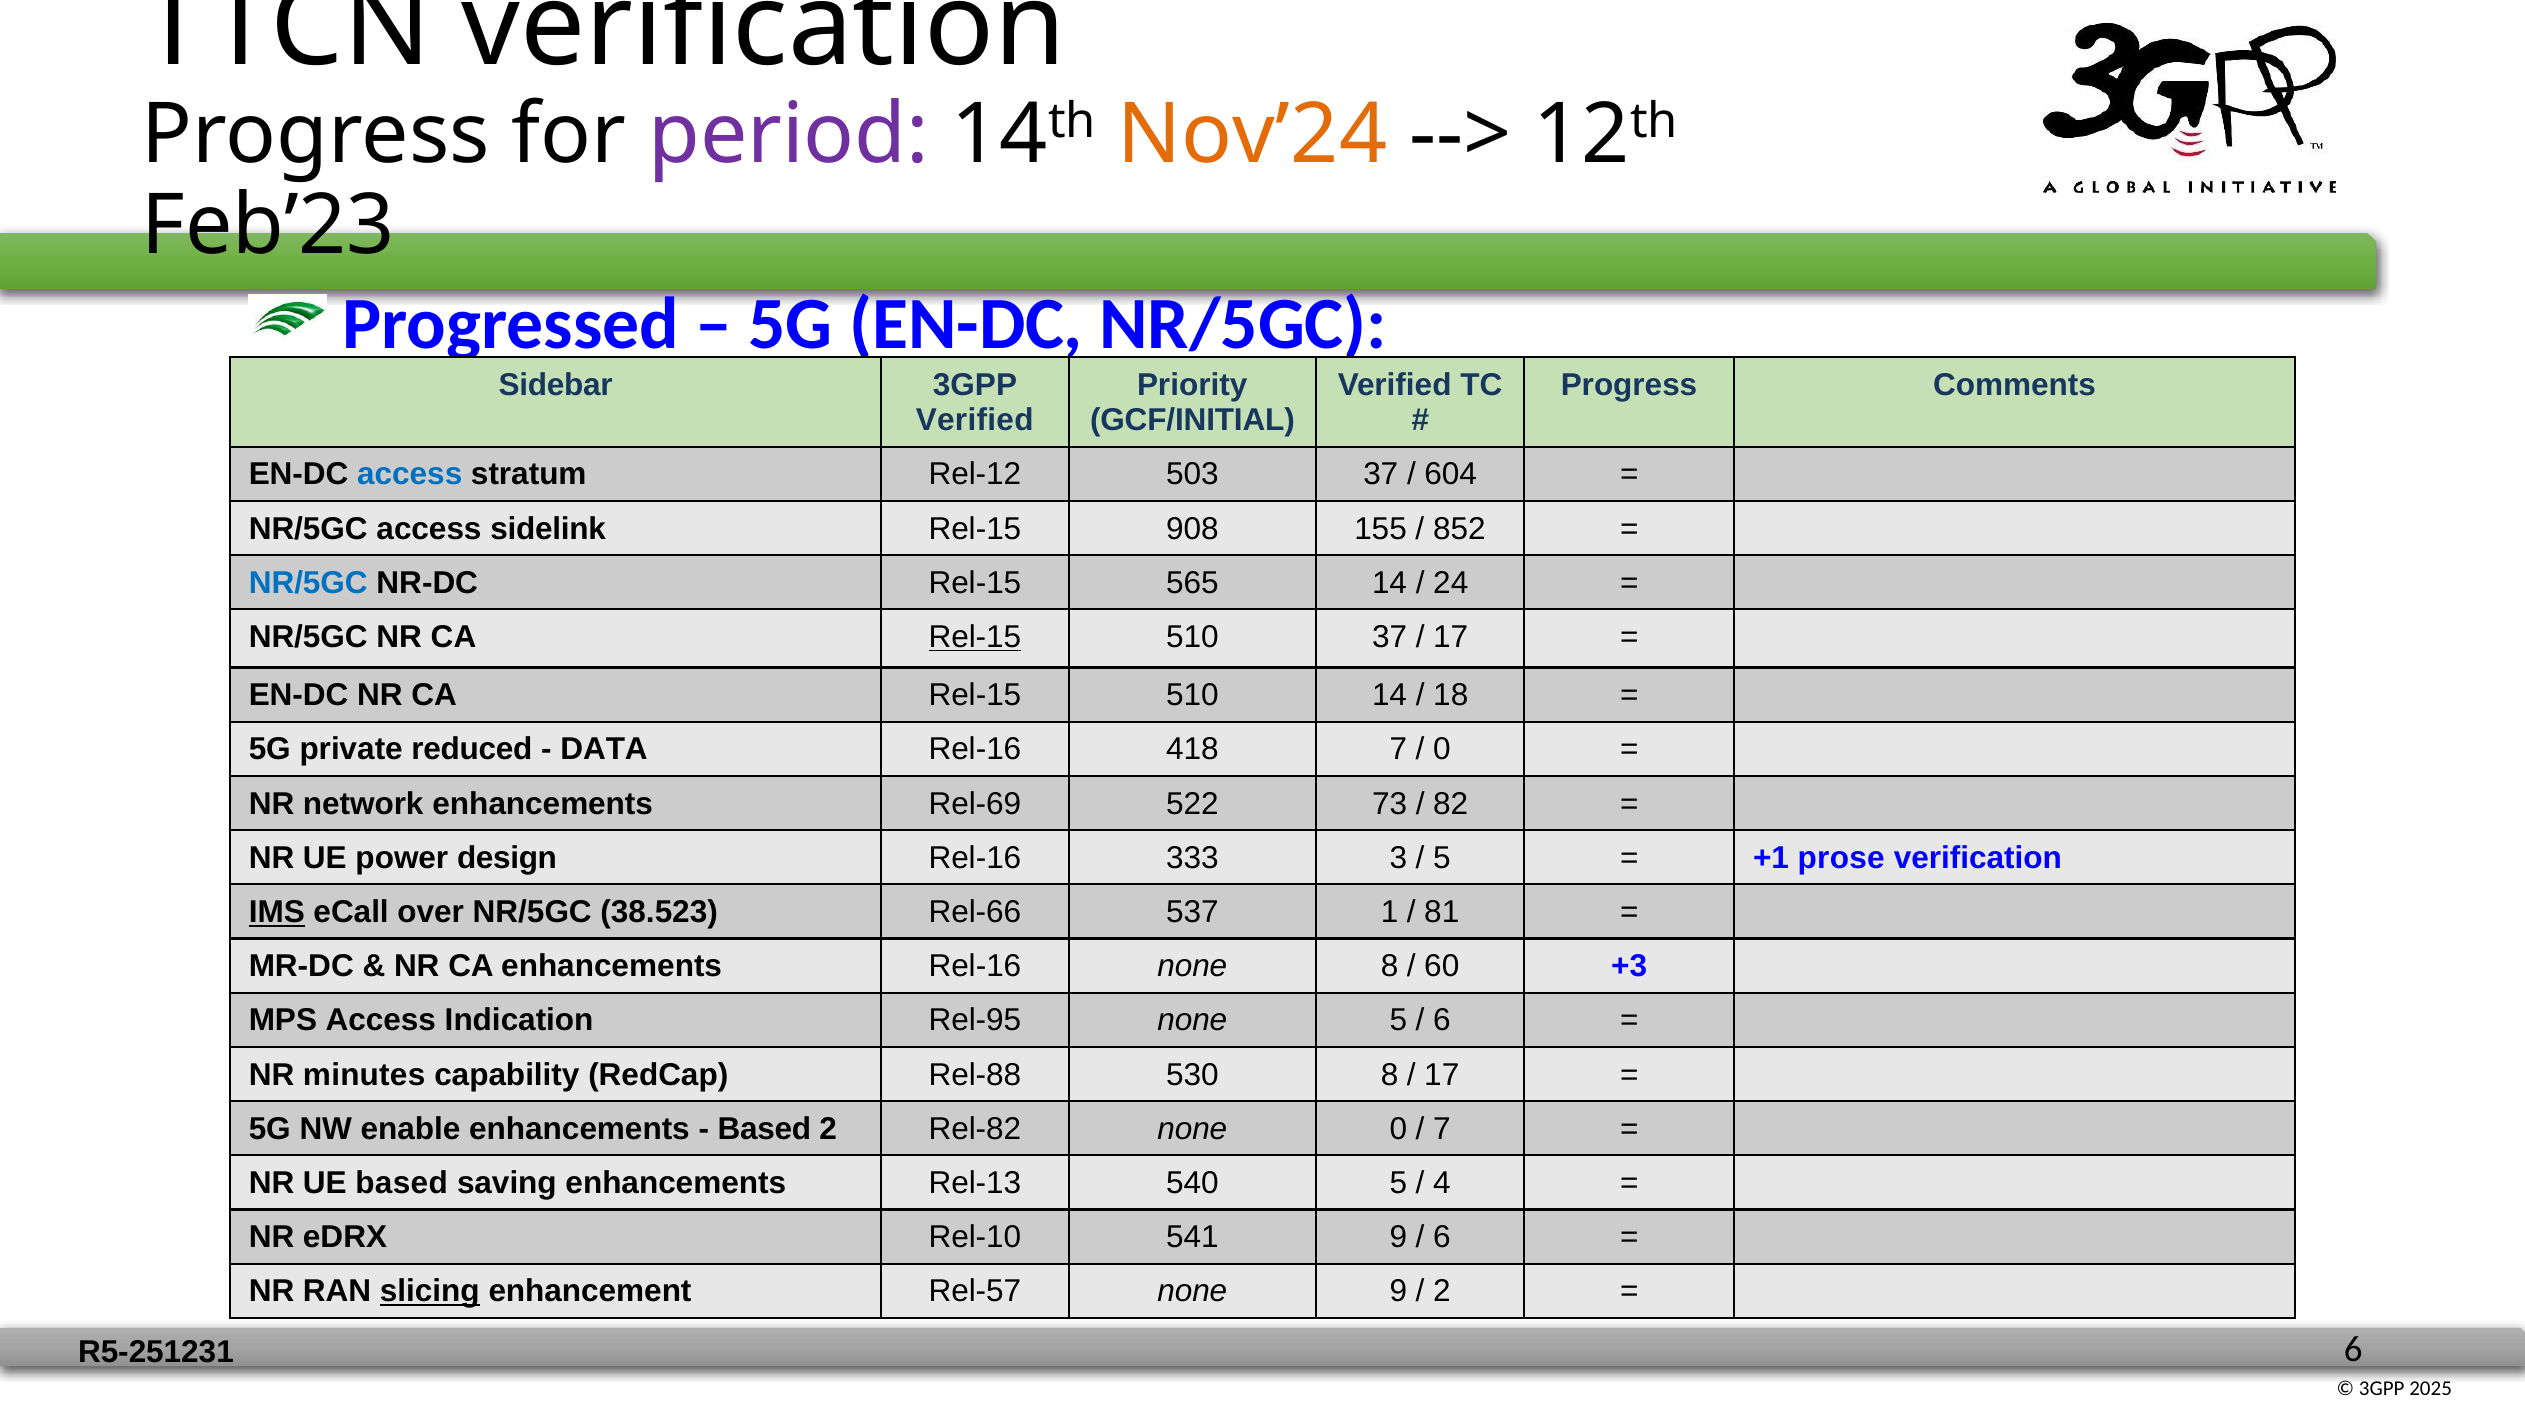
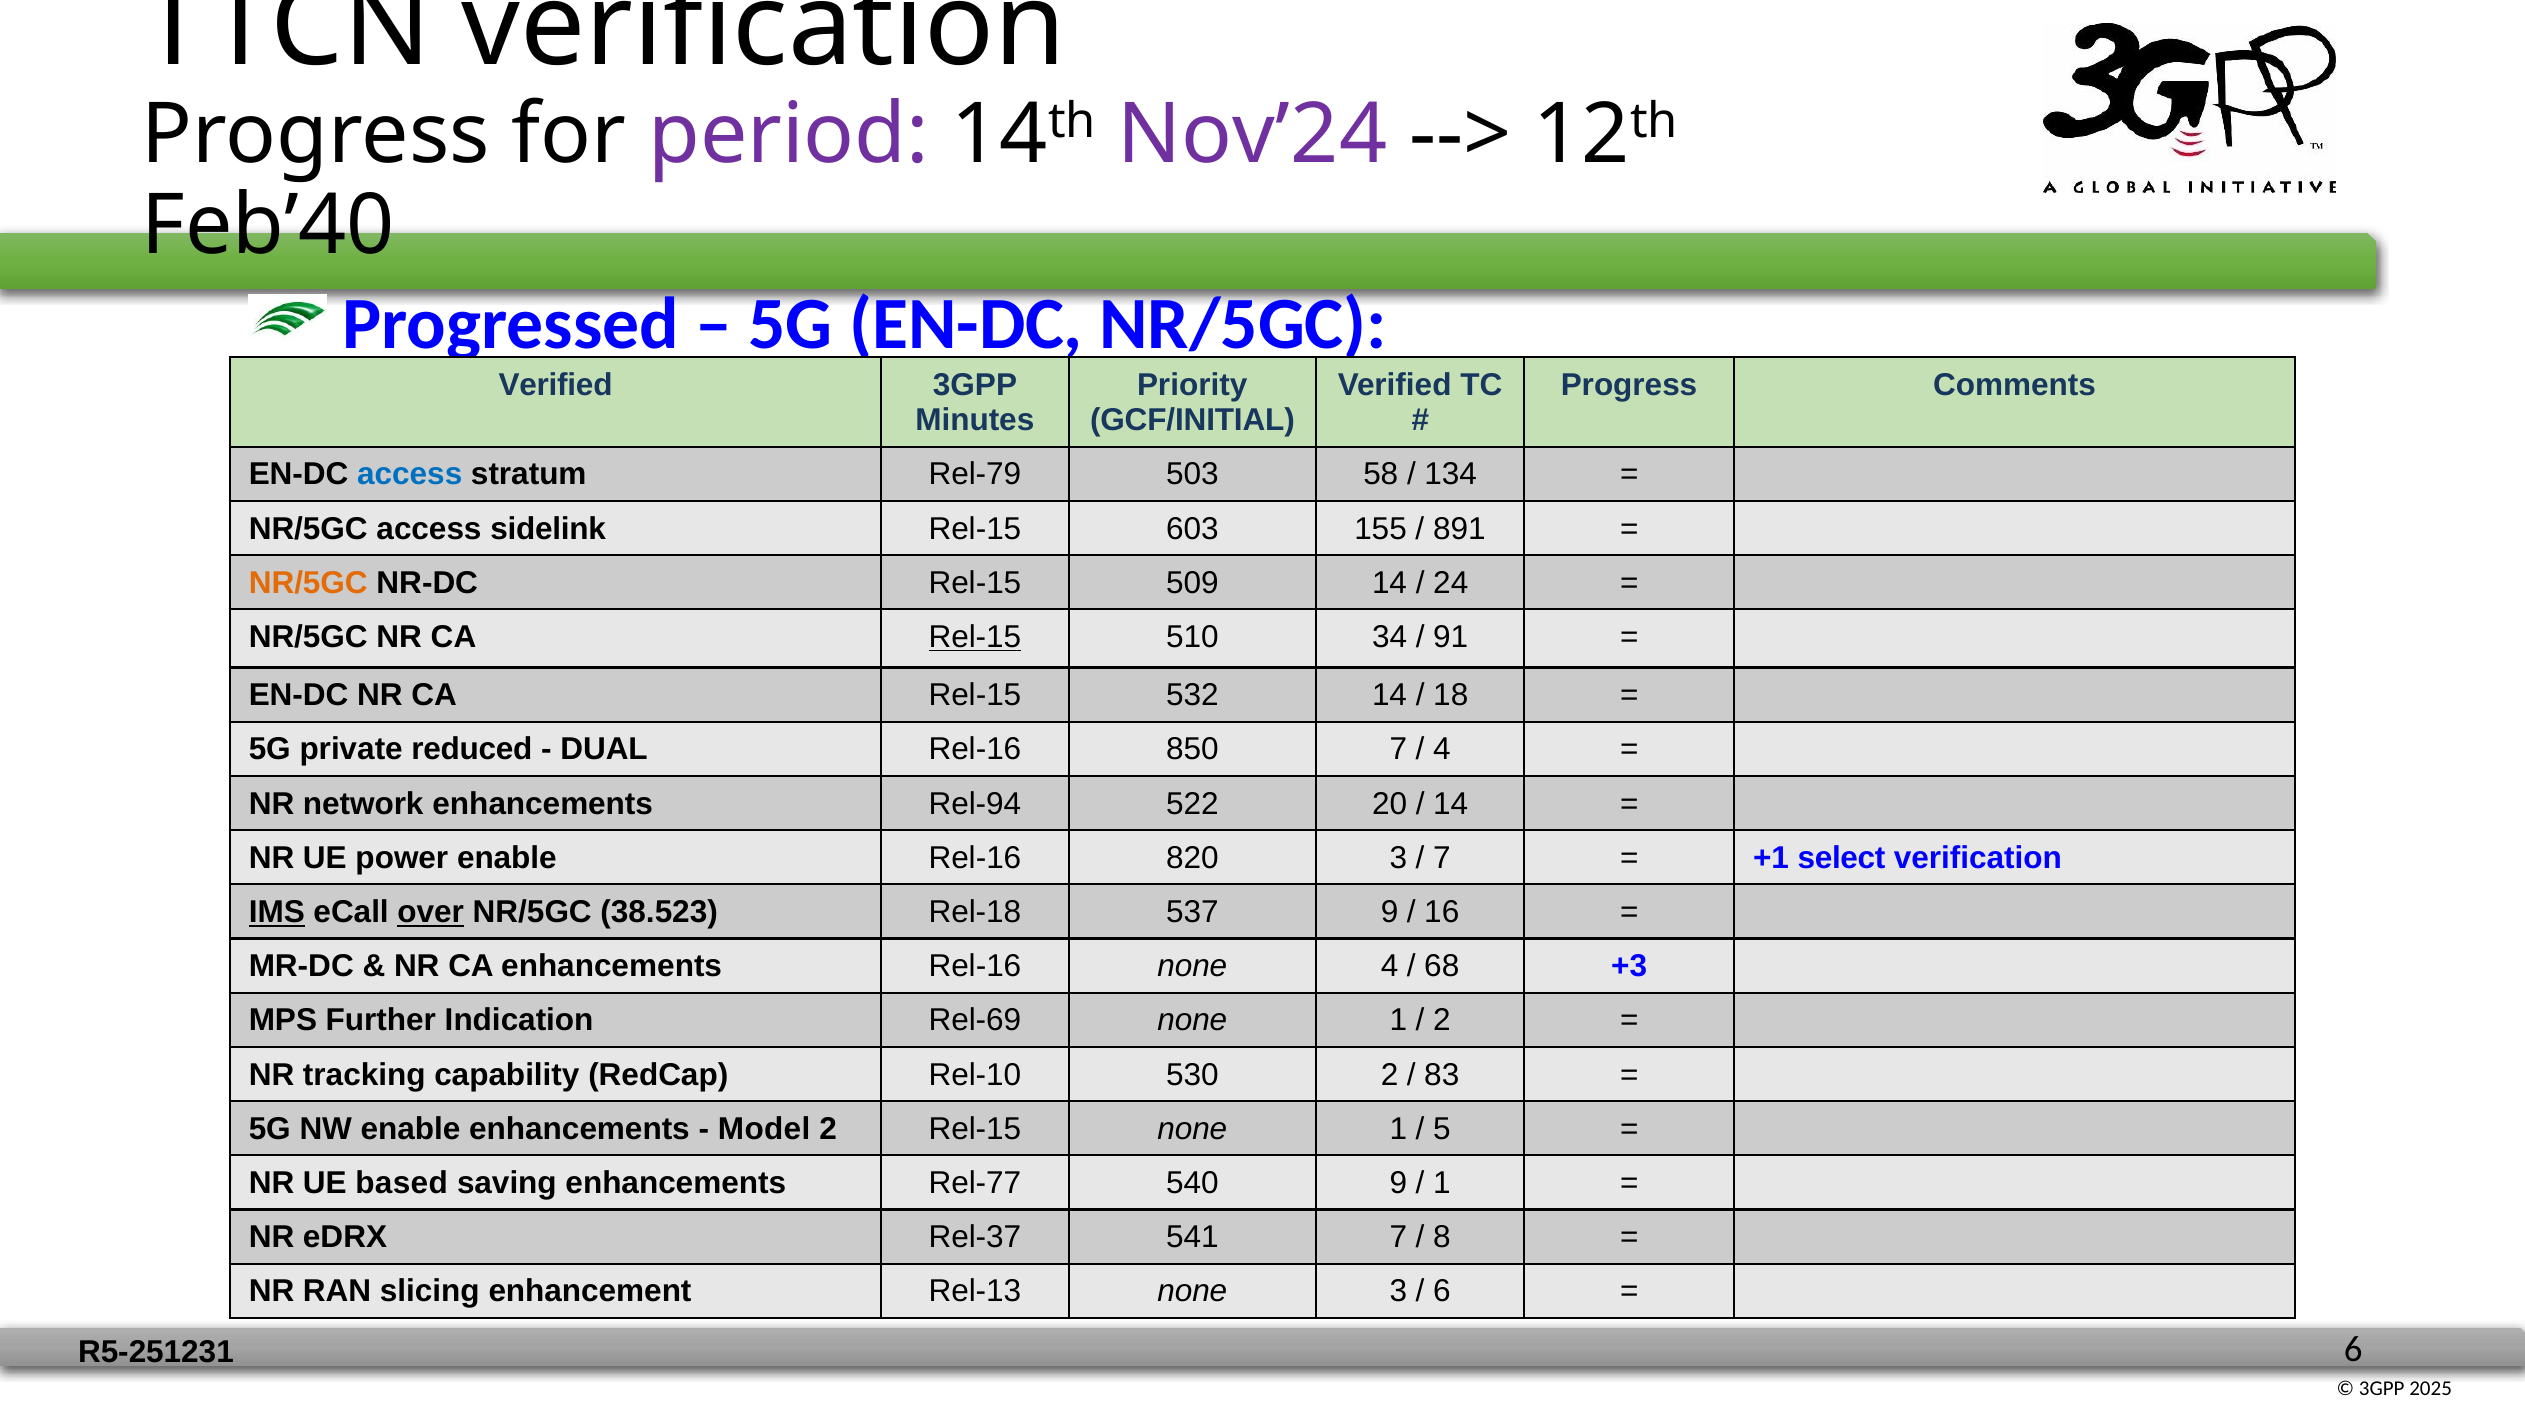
Nov’24 colour: orange -> purple (1252, 135)
Feb’23: Feb’23 -> Feb’40 (268, 226)
Sidebar: Sidebar -> Verified (556, 385)
Verified: Verified -> Minutes (975, 420)
Rel-12: Rel-12 -> Rel-79 (975, 475)
503 37: 37 -> 58 (1381, 475)
604: 604 -> 134 (1451, 475)
908: 908 -> 603 (1192, 529)
852: 852 -> 891 (1459, 529)
NR/5GC colour: blue -> orange (308, 583)
565: 565 -> 509 (1192, 583)
510 37: 37 -> 34 (1390, 637)
17: 17 -> 91 (1451, 637)
510: 510 -> 532 (1192, 695)
DATA: DATA -> DUAL (604, 750)
418: 418 -> 850 (1192, 750)
0: 0 -> 4 (1442, 750)
Rel-69: Rel-69 -> Rel-94 (975, 804)
73: 73 -> 20 (1390, 804)
82: 82 -> 14 (1451, 804)
power design: design -> enable (507, 858)
333: 333 -> 820 (1192, 858)
5: 5 -> 7 (1442, 858)
prose: prose -> select (1841, 858)
over underline: none -> present (431, 912)
Rel-66: Rel-66 -> Rel-18 (975, 912)
537 1: 1 -> 9 (1390, 912)
81: 81 -> 16 (1442, 912)
none 8: 8 -> 4 (1390, 966)
60: 60 -> 68 (1442, 966)
MPS Access: Access -> Further (381, 1021)
Rel-95: Rel-95 -> Rel-69 (975, 1021)
5: 5 -> 1 (1398, 1021)
6: 6 -> 2 (1442, 1021)
minutes: minutes -> tracking (364, 1075)
Rel-88: Rel-88 -> Rel-10 (975, 1075)
530 8: 8 -> 2 (1390, 1075)
17: 17 -> 83 (1442, 1075)
Based: Based -> Model (764, 1129)
2 Rel-82: Rel-82 -> Rel-15 (975, 1129)
0: 0 -> 1 (1398, 1129)
7: 7 -> 5 (1442, 1129)
Rel-13: Rel-13 -> Rel-77 (975, 1183)
540 5: 5 -> 9 (1398, 1183)
4: 4 -> 1 (1442, 1183)
Rel-10: Rel-10 -> Rel-37 (975, 1237)
541 9: 9 -> 7 (1398, 1237)
6: 6 -> 8 (1442, 1237)
slicing underline: present -> none (430, 1292)
Rel-57: Rel-57 -> Rel-13 (975, 1292)
none 9: 9 -> 3 (1398, 1292)
2: 2 -> 6 (1442, 1292)
